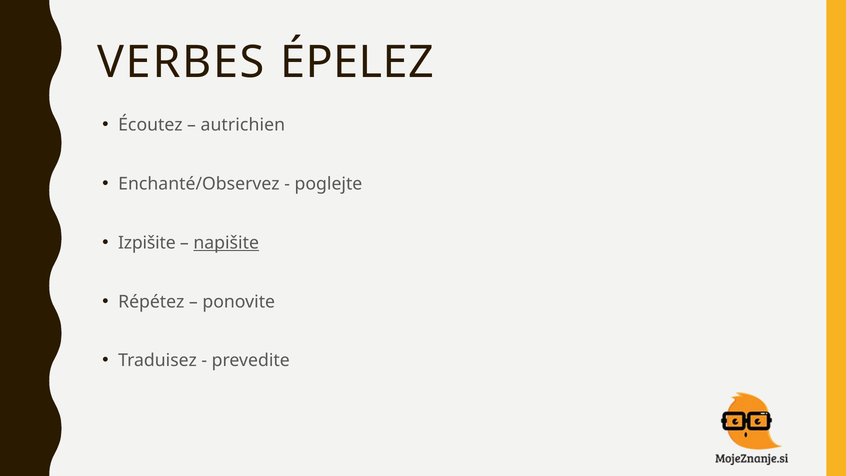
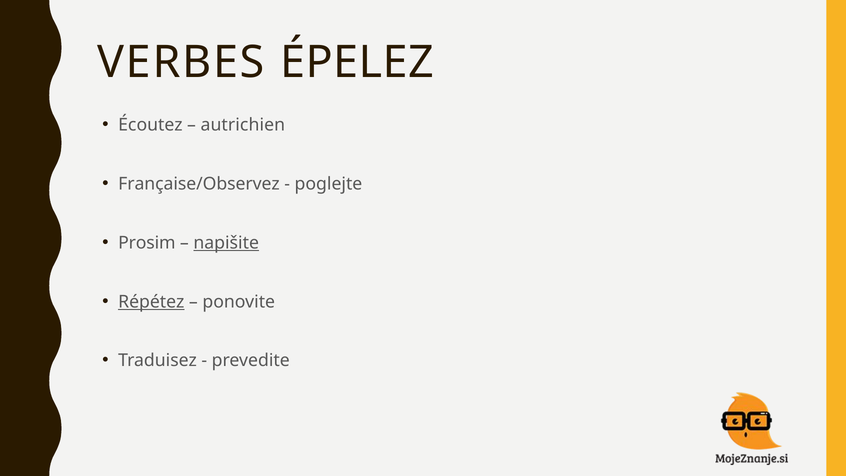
Enchanté/Observez: Enchanté/Observez -> Française/Observez (199, 184)
Izpišite: Izpišite -> Prosim (147, 243)
Répétez underline: none -> present (151, 302)
